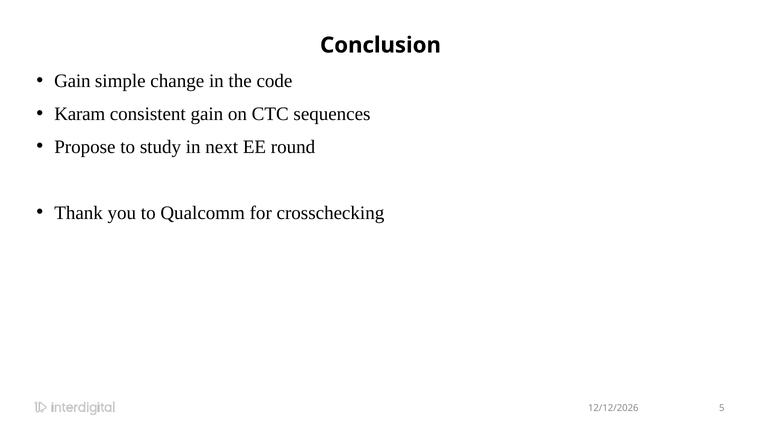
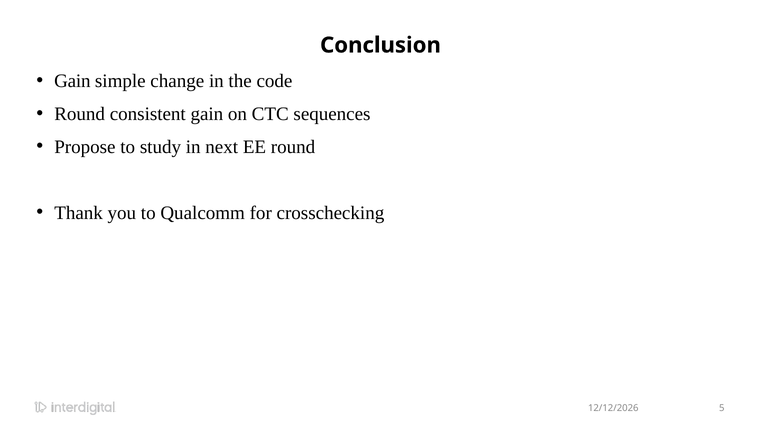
Karam: Karam -> Round (80, 114)
